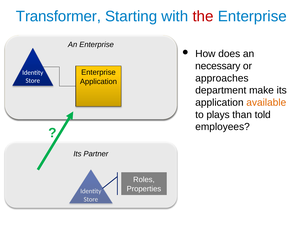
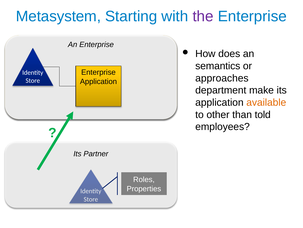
Transformer: Transformer -> Metasystem (58, 16)
the colour: red -> purple (203, 16)
necessary: necessary -> semantics (218, 66)
plays: plays -> other (218, 114)
